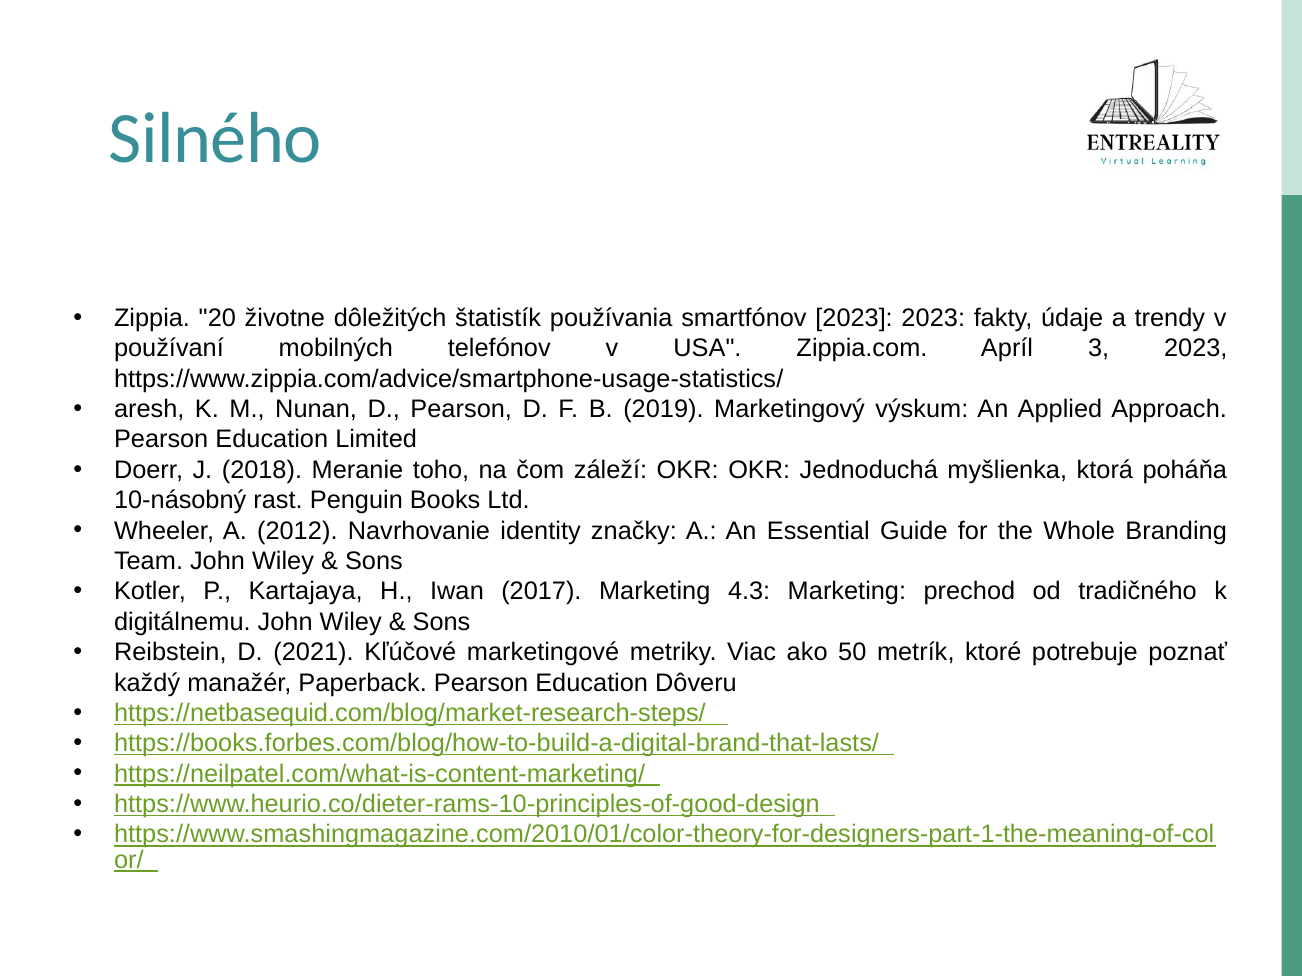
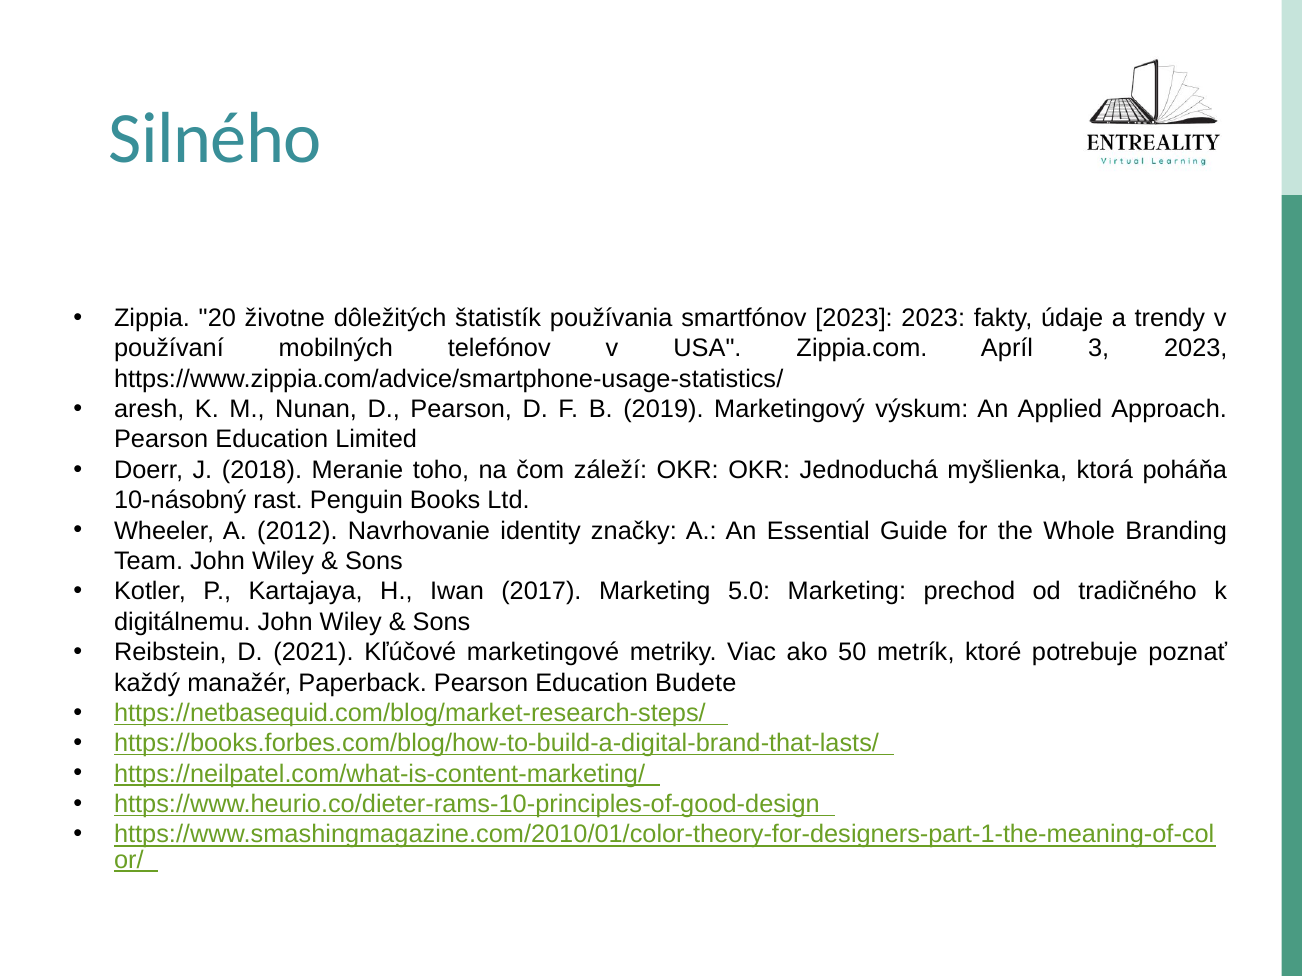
4.3: 4.3 -> 5.0 (749, 592)
Dôveru: Dôveru -> Budete (696, 683)
